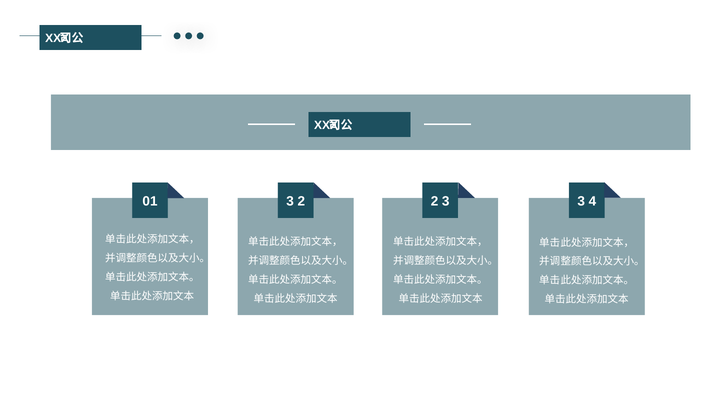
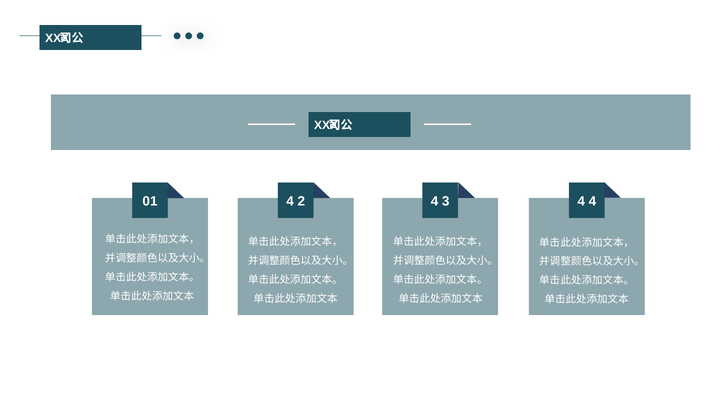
1 3: 3 -> 4 (290, 201)
2 2: 2 -> 4 (435, 201)
3 3: 3 -> 4 (581, 201)
